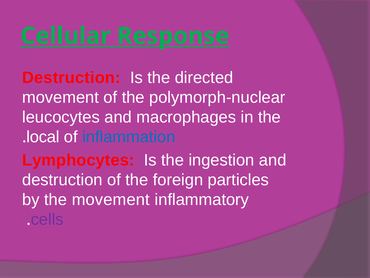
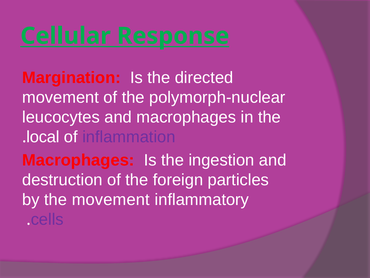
Destruction: Destruction -> Margination (71, 78)
inflammation colour: blue -> purple (129, 137)
Lymphocytes: Lymphocytes -> Macrophages (78, 160)
